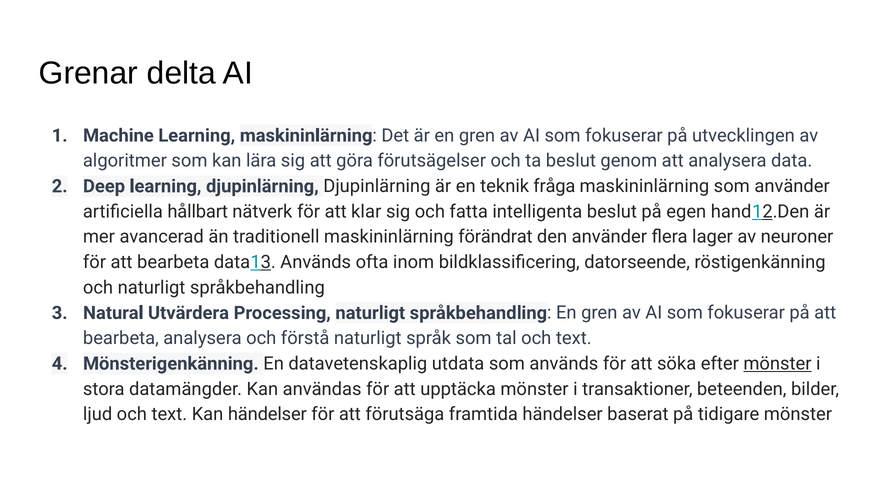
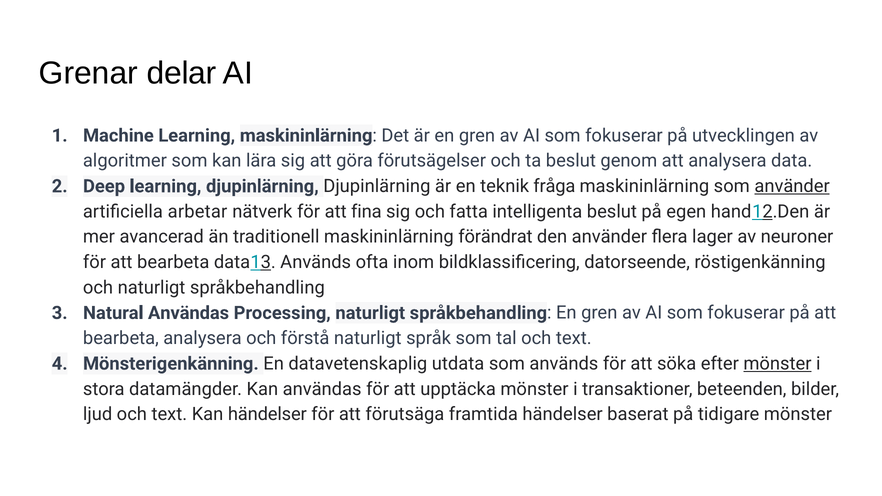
delta: delta -> delar (182, 73)
använder underline: none -> present (792, 186)
hållbart: hållbart -> arbetar (197, 212)
klar: klar -> fina (366, 212)
Natural Utvärdera: Utvärdera -> Användas (189, 313)
